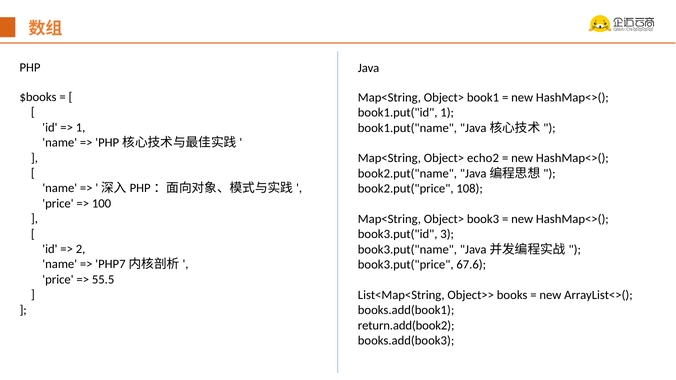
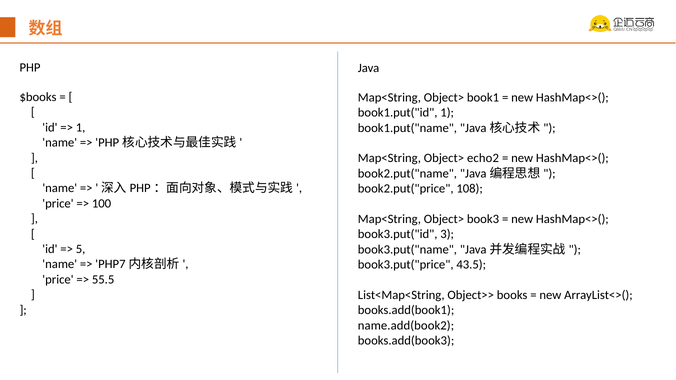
2: 2 -> 5 (81, 249)
67.6: 67.6 -> 43.5 (471, 265)
return.add(book2: return.add(book2 -> name.add(book2 (406, 326)
